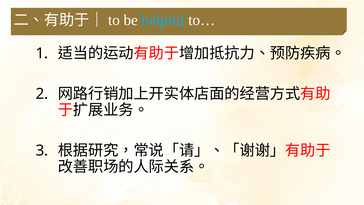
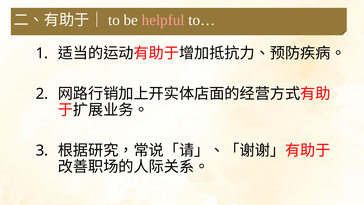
helpful colour: light blue -> pink (163, 20)
